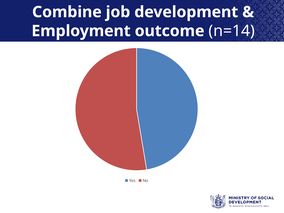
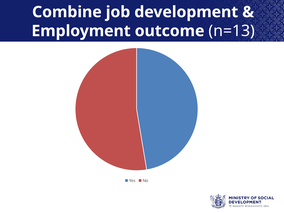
n=14: n=14 -> n=13 (232, 31)
